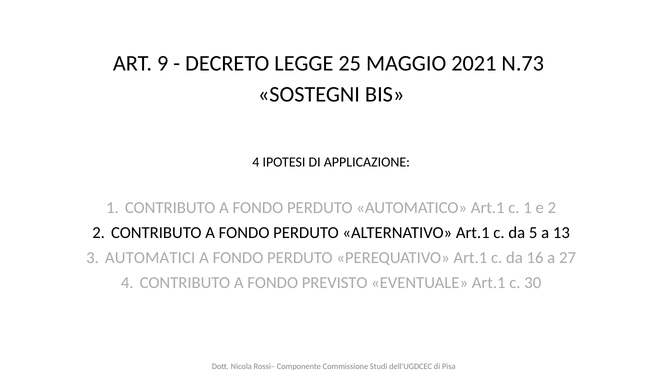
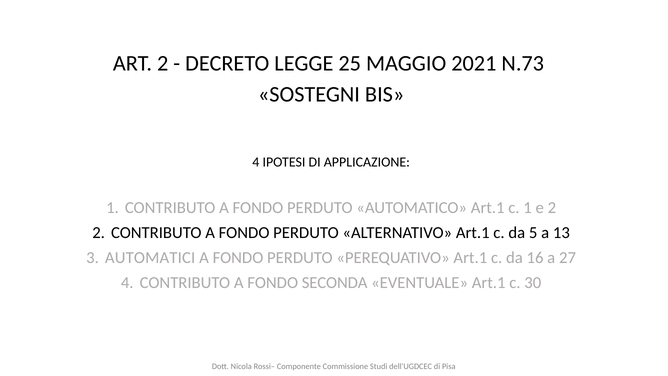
ART 9: 9 -> 2 (163, 64)
PREVISTO: PREVISTO -> SECONDA (335, 283)
